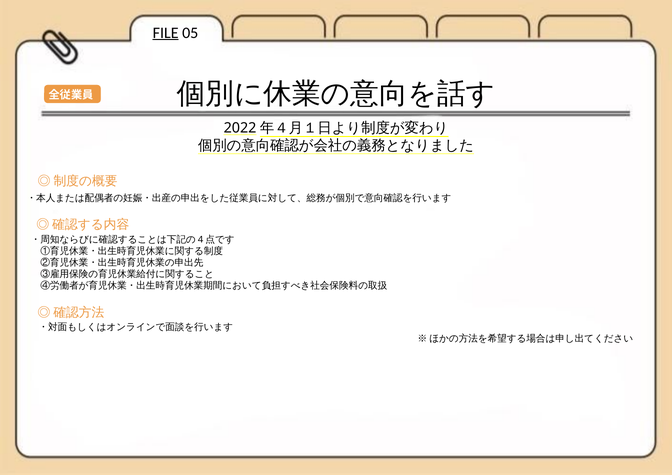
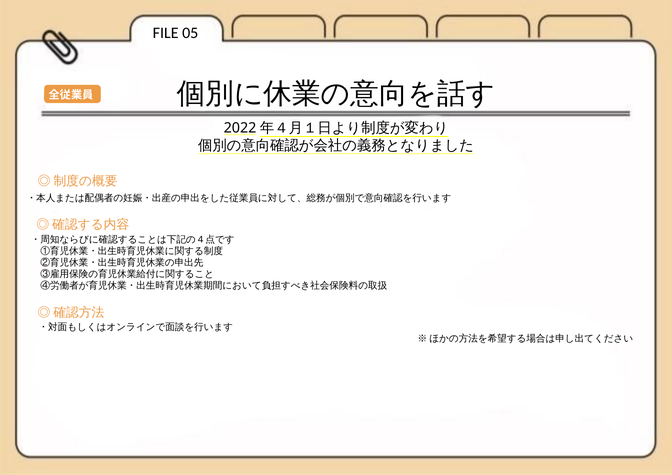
FILE underline: present -> none (166, 33)
